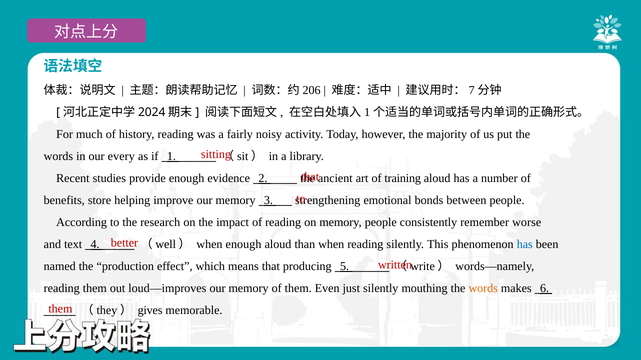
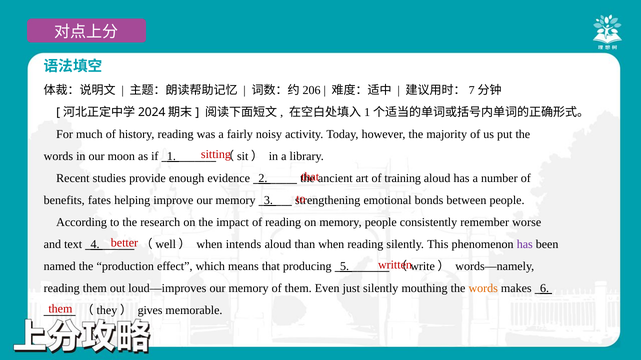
every: every -> moon (121, 157)
store: store -> fates (99, 201)
when enough: enough -> intends (243, 245)
has colour: blue -> purple (525, 245)
